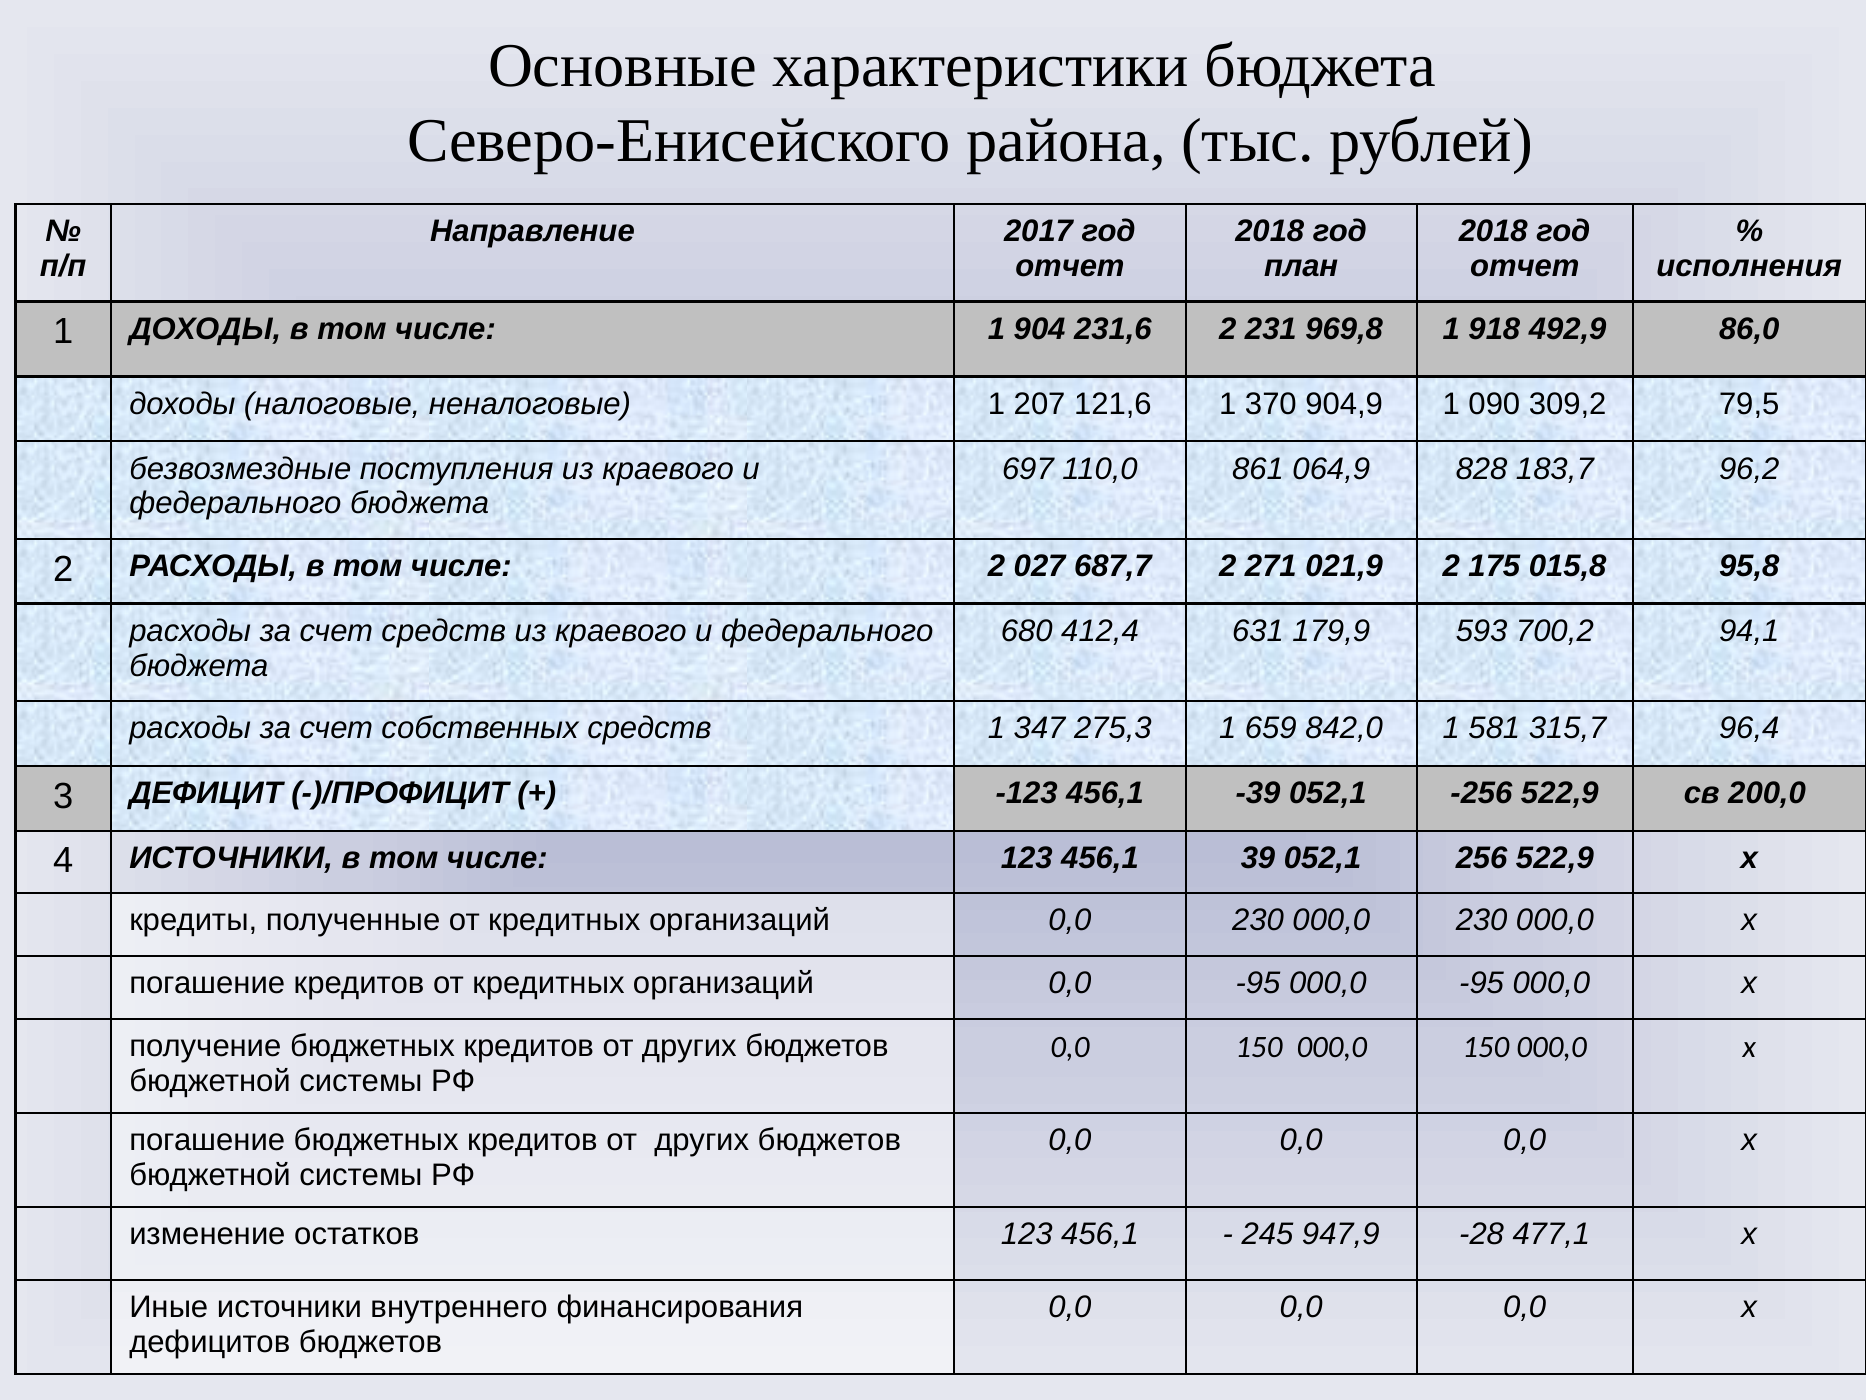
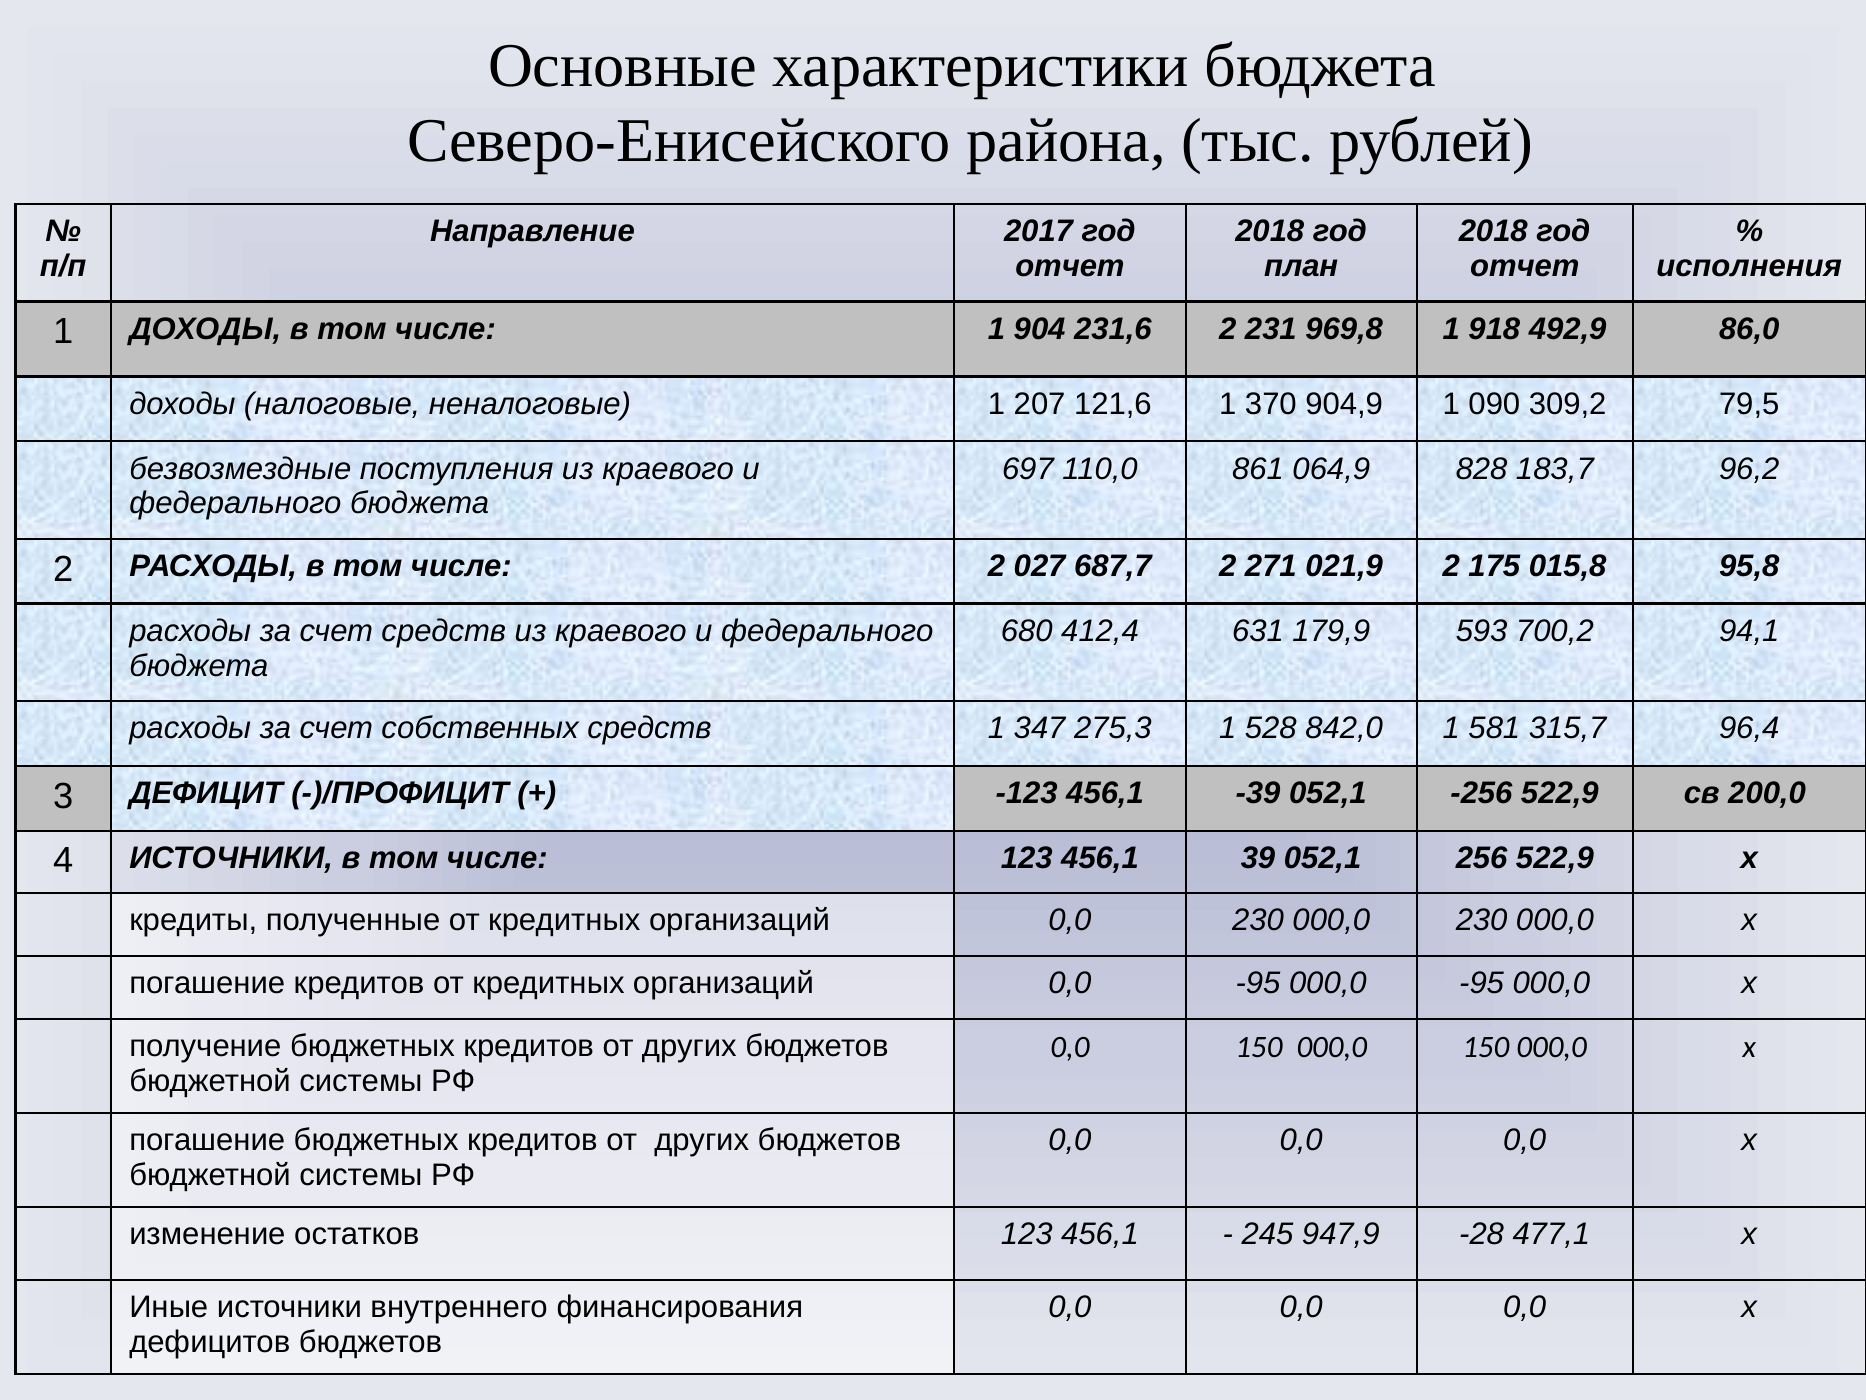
659: 659 -> 528 (1271, 728)
